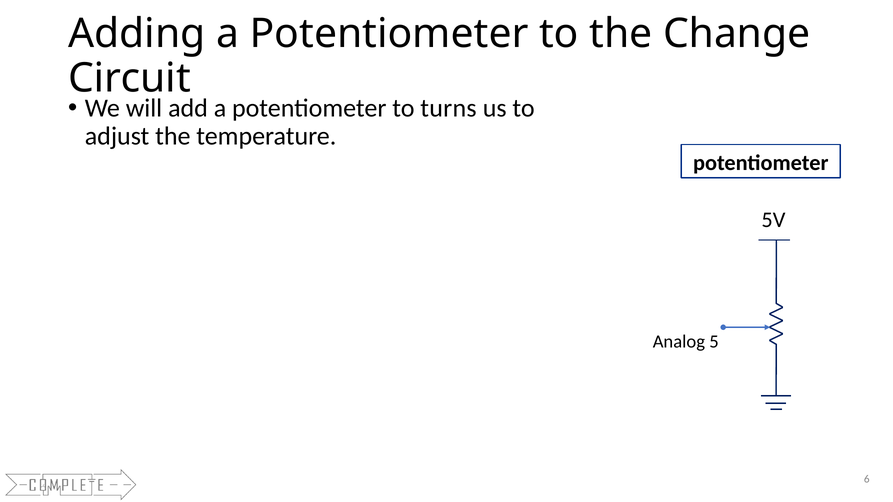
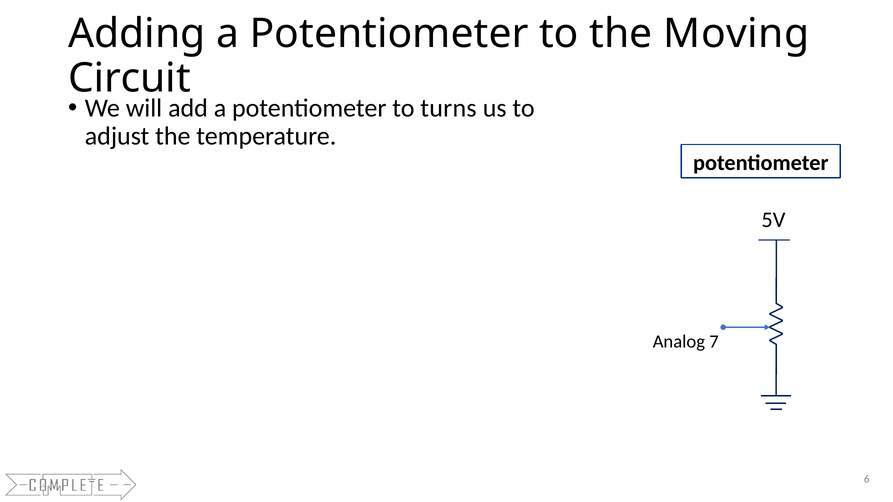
Change: Change -> Moving (736, 34)
5: 5 -> 7 (714, 342)
